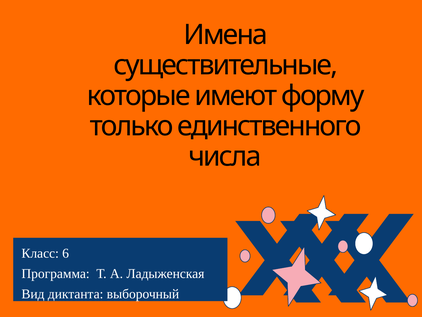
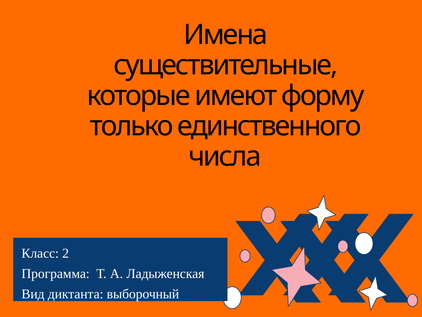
6: 6 -> 2 (66, 253)
